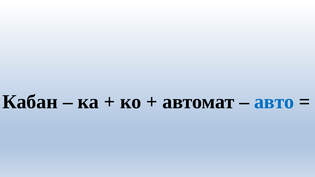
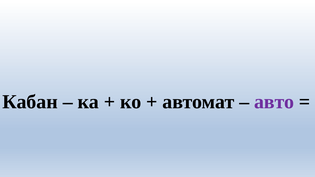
авто colour: blue -> purple (274, 102)
